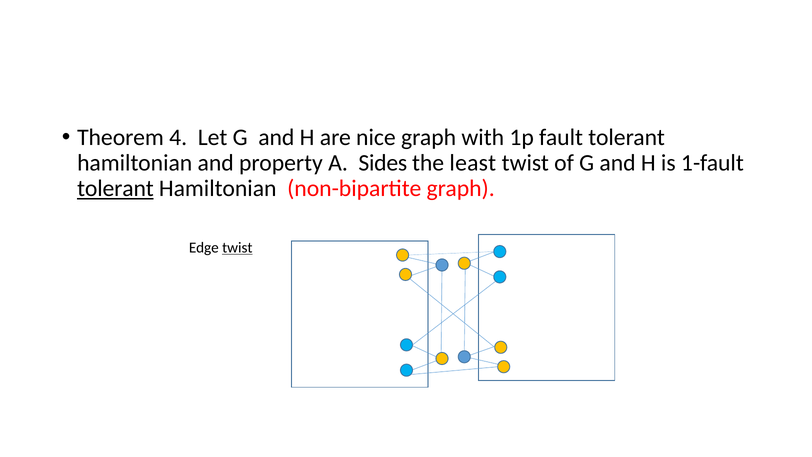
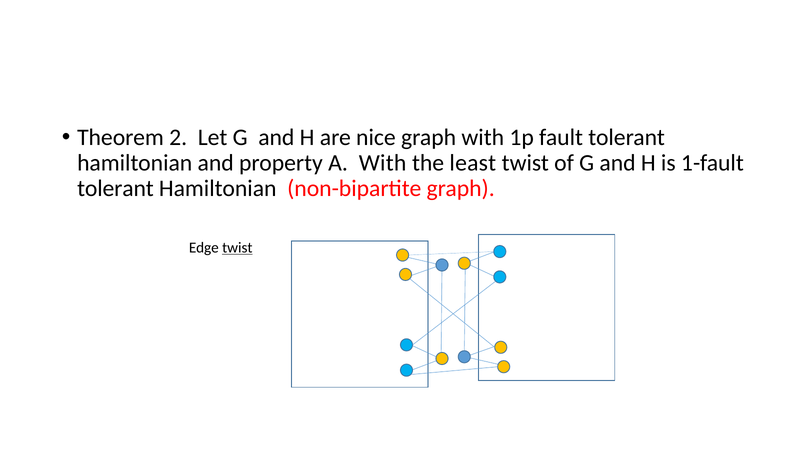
4: 4 -> 2 (178, 137)
A Sides: Sides -> With (383, 163)
tolerant underline: present -> none (115, 188)
